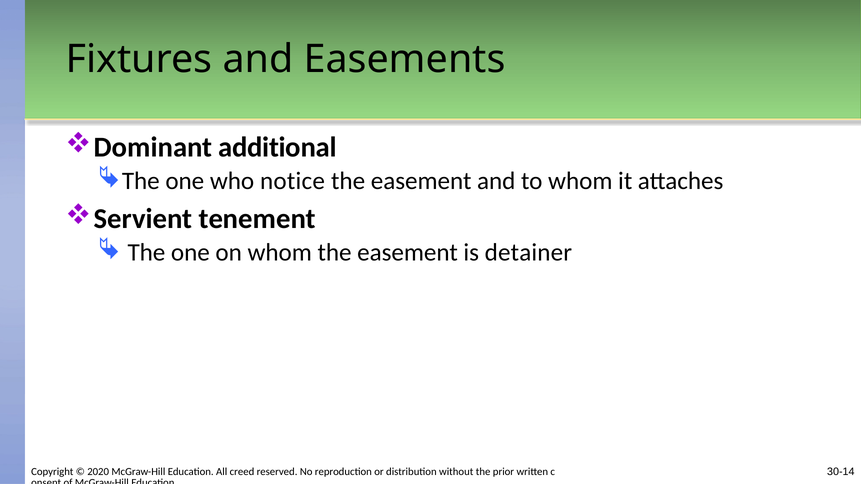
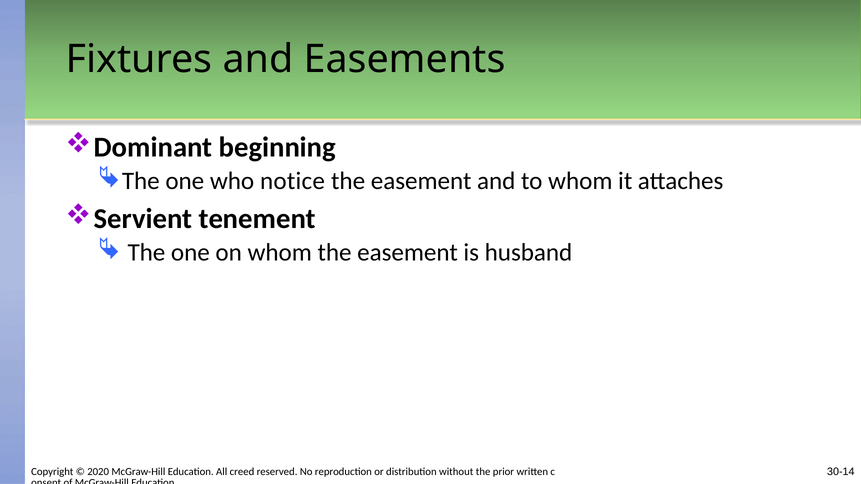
additional: additional -> beginning (277, 147)
detainer: detainer -> husband (528, 253)
